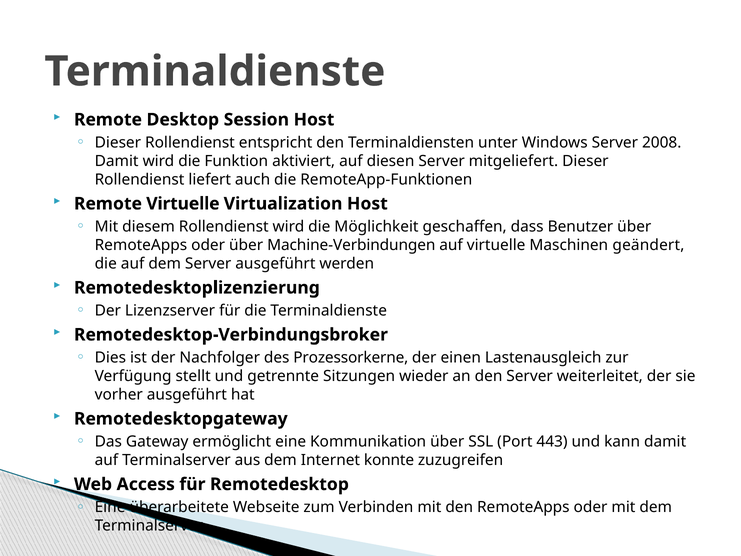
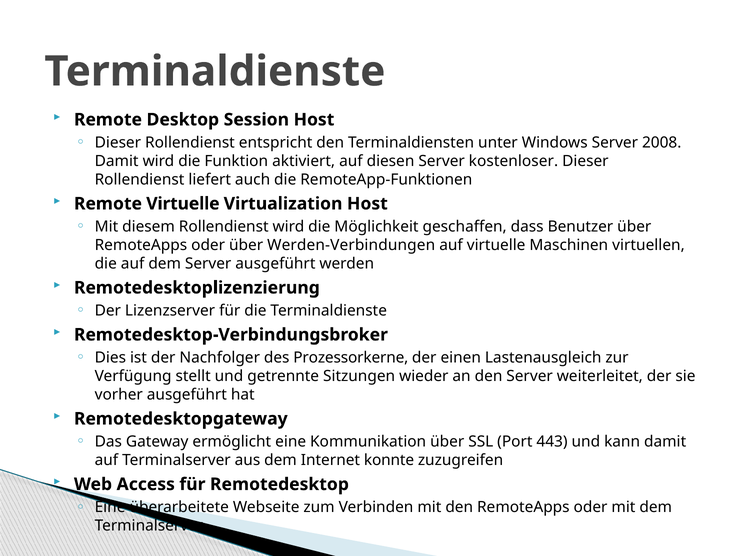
mitgeliefert: mitgeliefert -> kostenloser (513, 161)
Machine-Verbindungen: Machine-Verbindungen -> Werden-Verbindungen (351, 245)
geändert: geändert -> virtuellen (649, 245)
